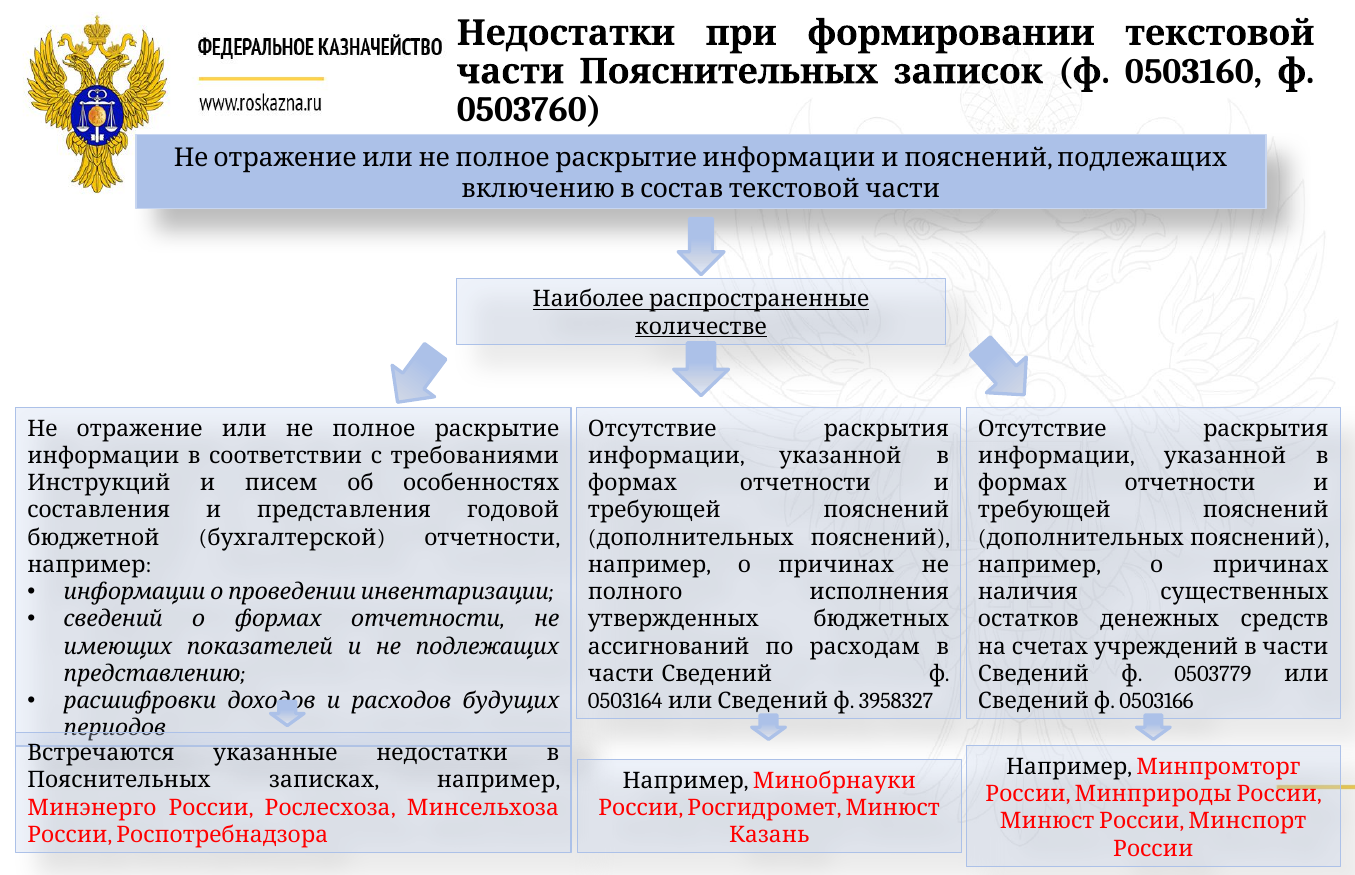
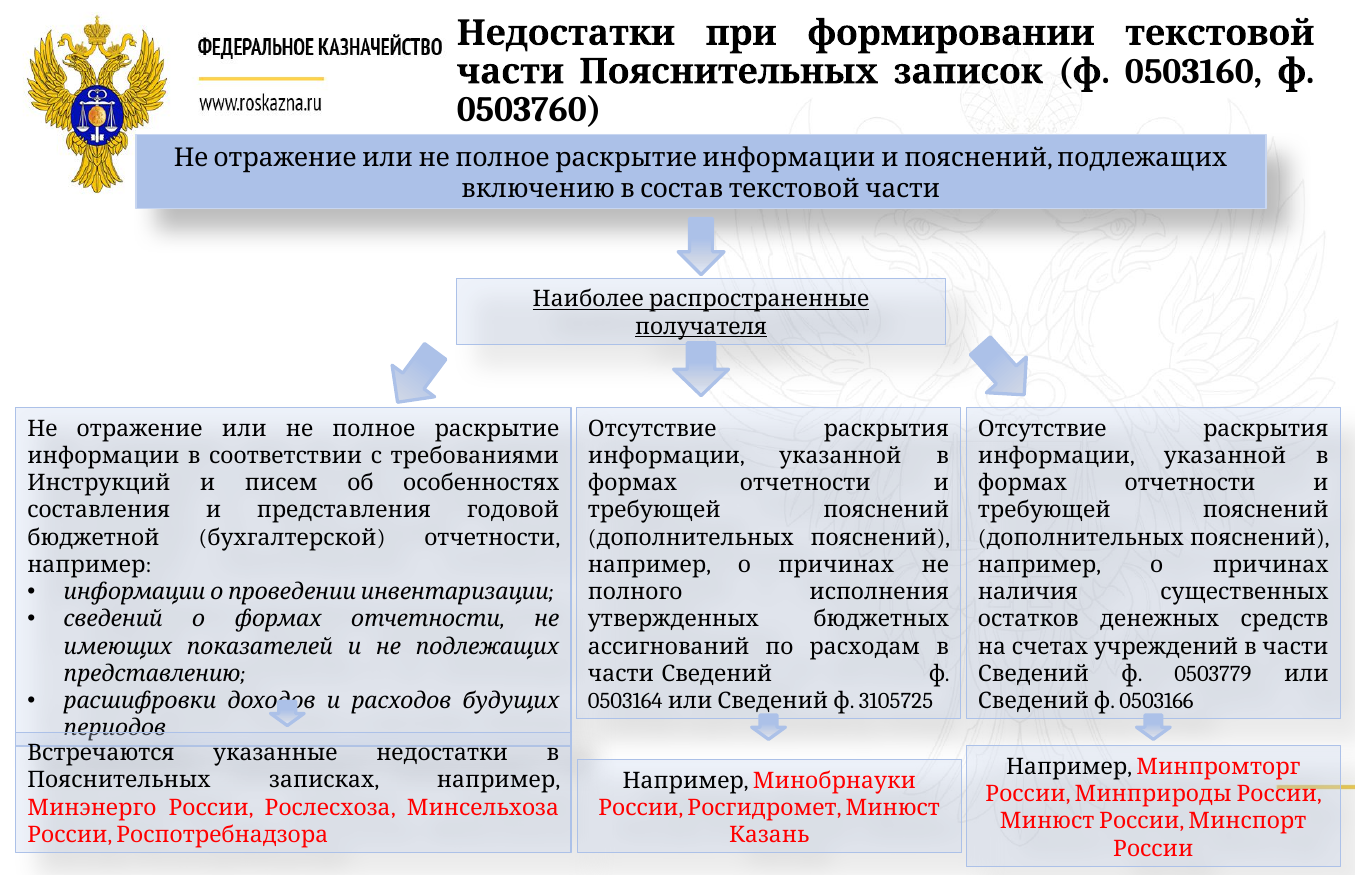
количестве: количестве -> получателя (701, 327)
3958327: 3958327 -> 3105725 (896, 701)
